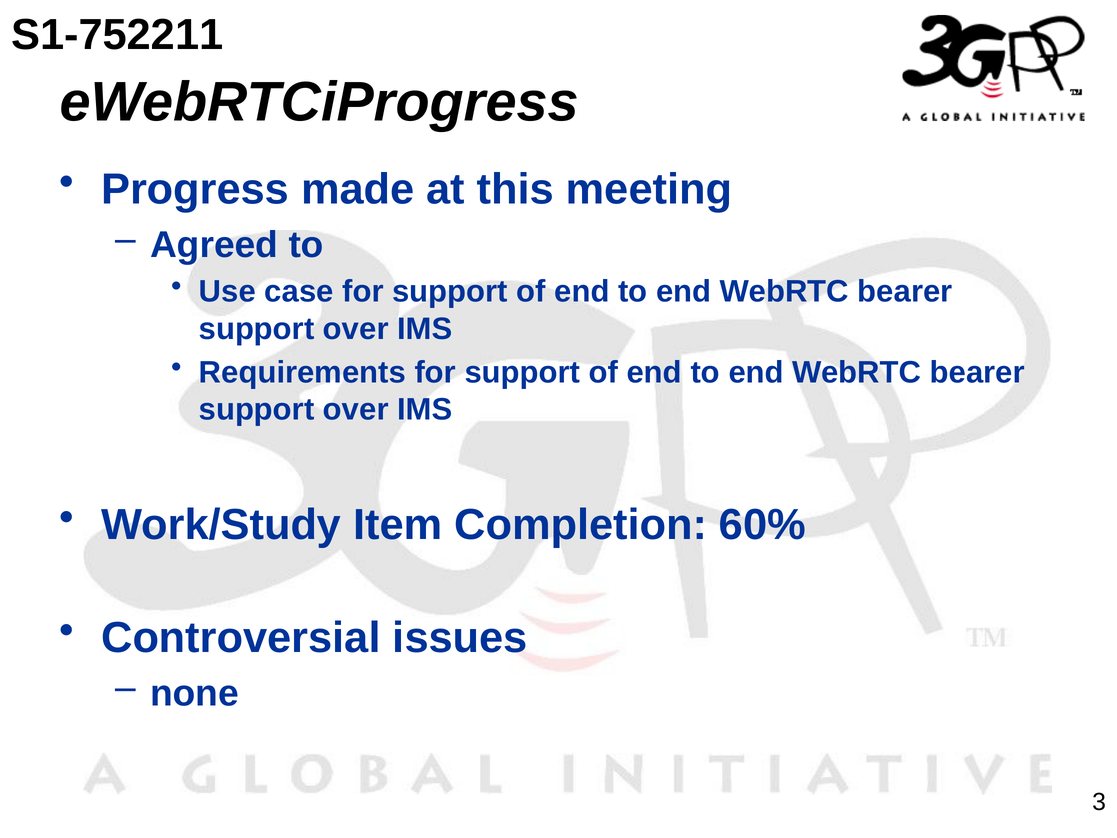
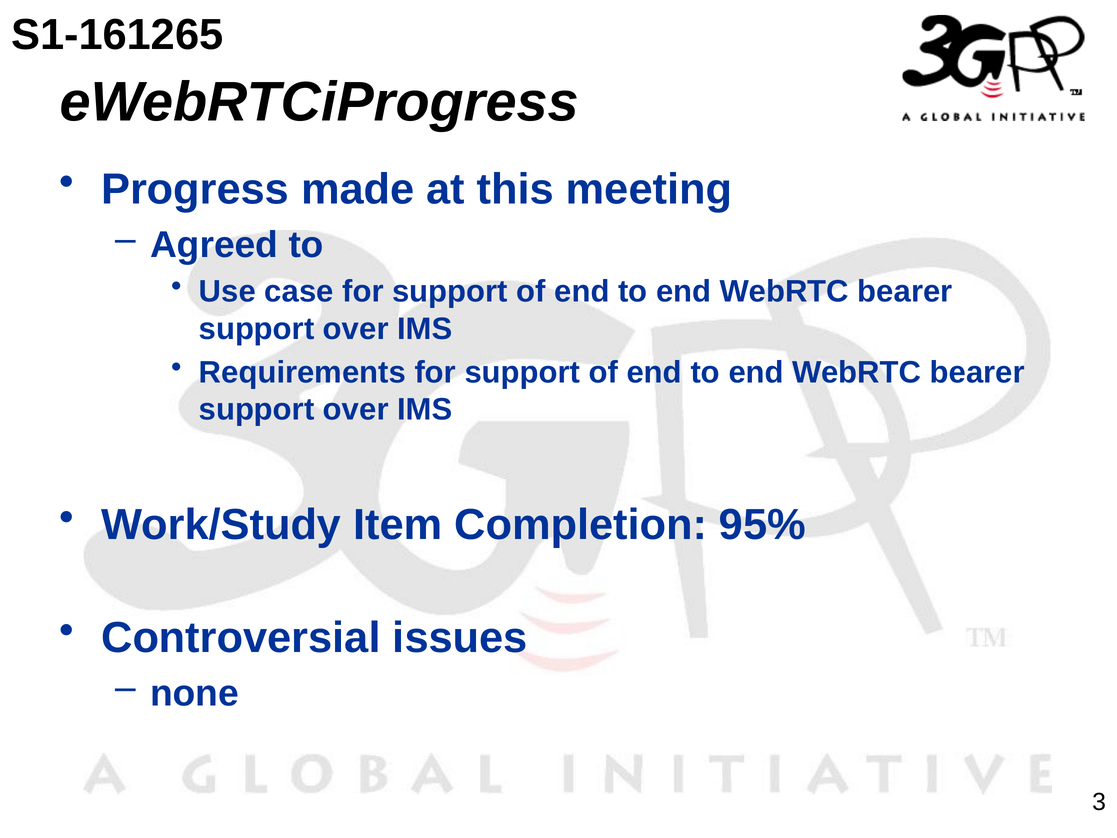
S1-752211: S1-752211 -> S1-161265 (117, 35)
60%: 60% -> 95% (762, 525)
